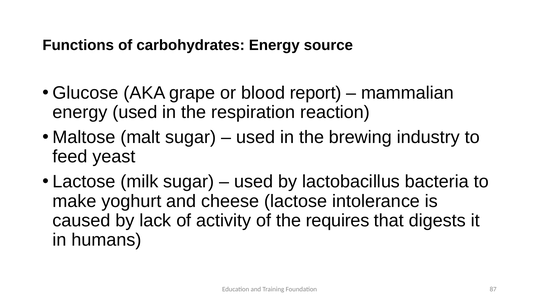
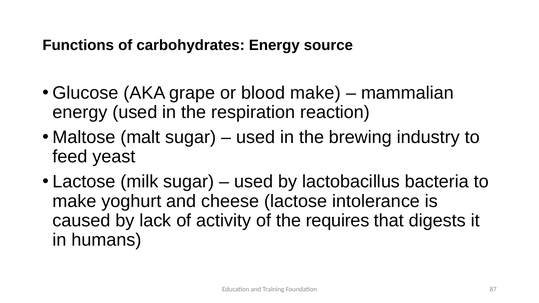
blood report: report -> make (315, 93)
